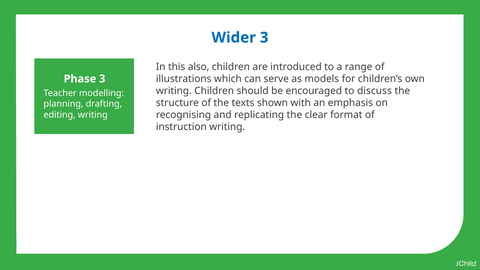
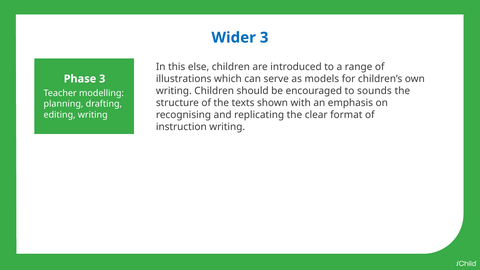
also: also -> else (199, 67)
discuss: discuss -> sounds (374, 91)
